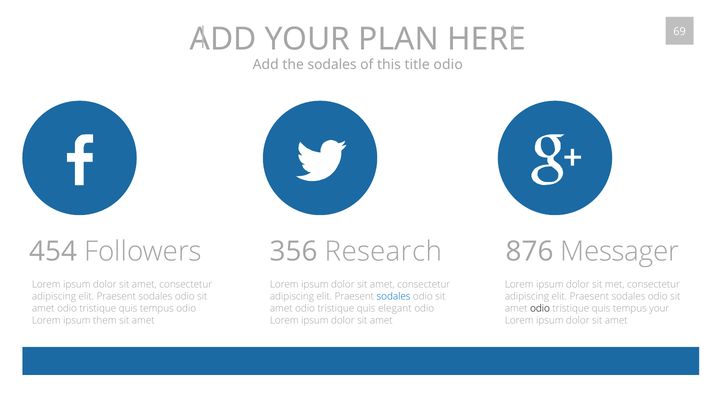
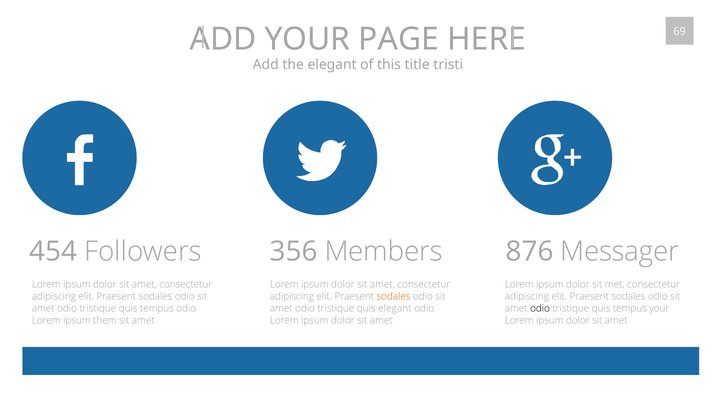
PLAN: PLAN -> PAGE (399, 39)
the sodales: sodales -> elegant (332, 65)
title odio: odio -> tristi (448, 65)
Research: Research -> Members (384, 252)
sodales colour: blue -> orange (394, 296)
